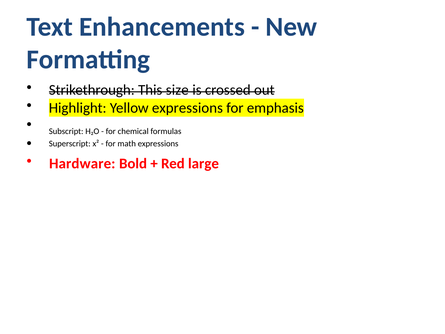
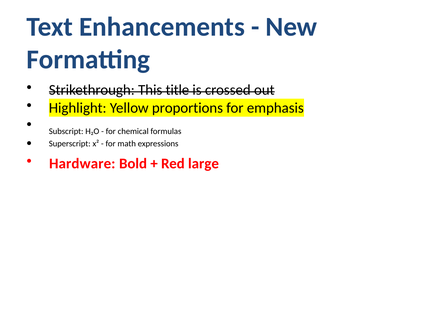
size: size -> title (177, 90)
Yellow expressions: expressions -> proportions (187, 108)
